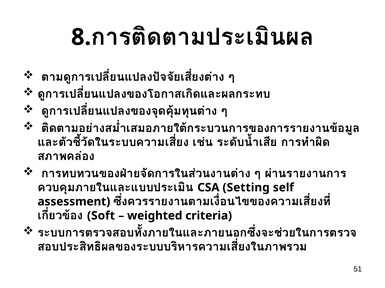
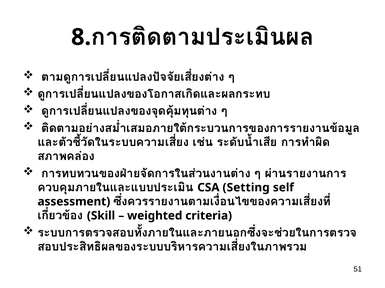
Soft: Soft -> Skill (101, 216)
